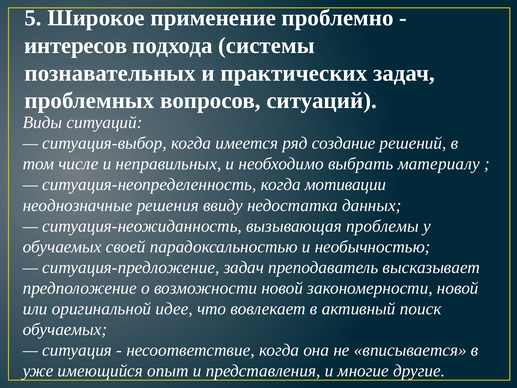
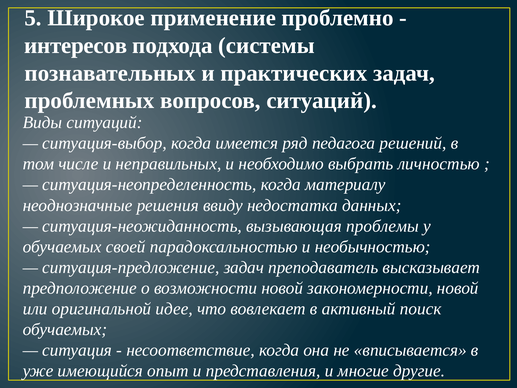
создание: создание -> педагога (344, 143)
материалу: материалу -> личностью (439, 164)
мотивации: мотивации -> материалу (345, 185)
